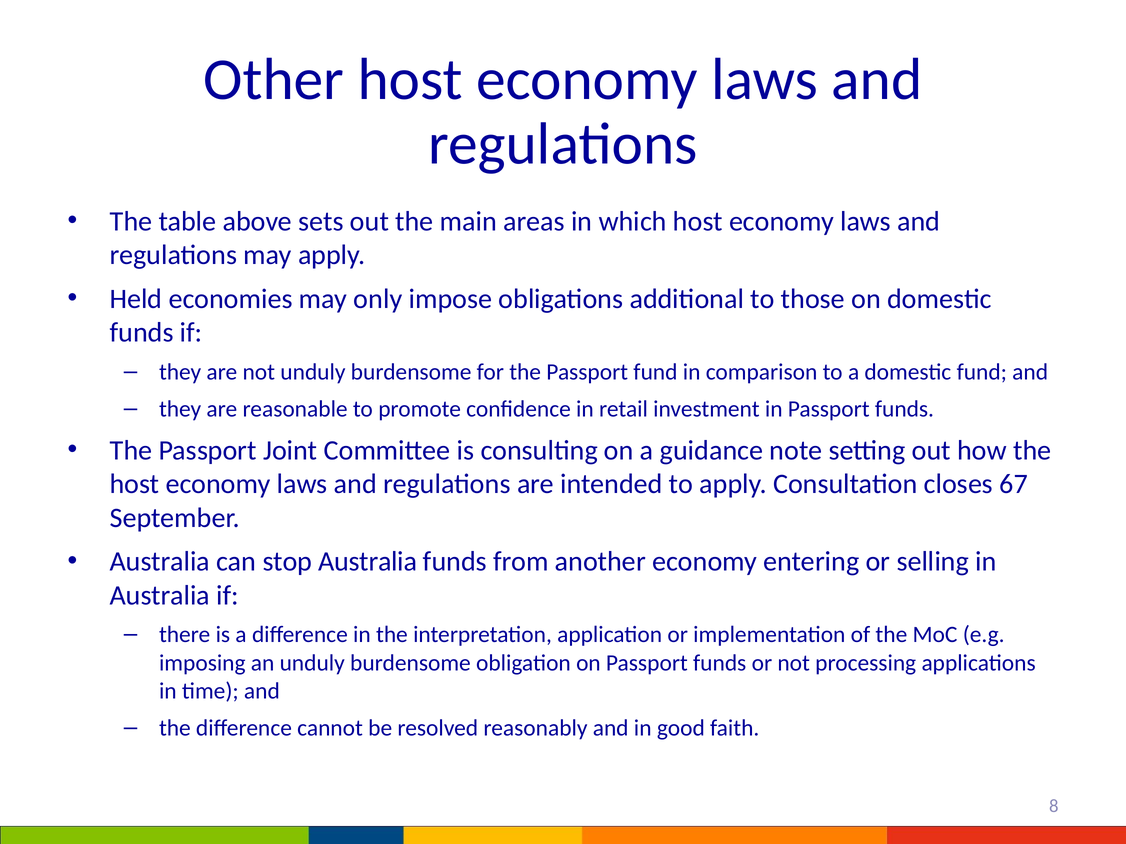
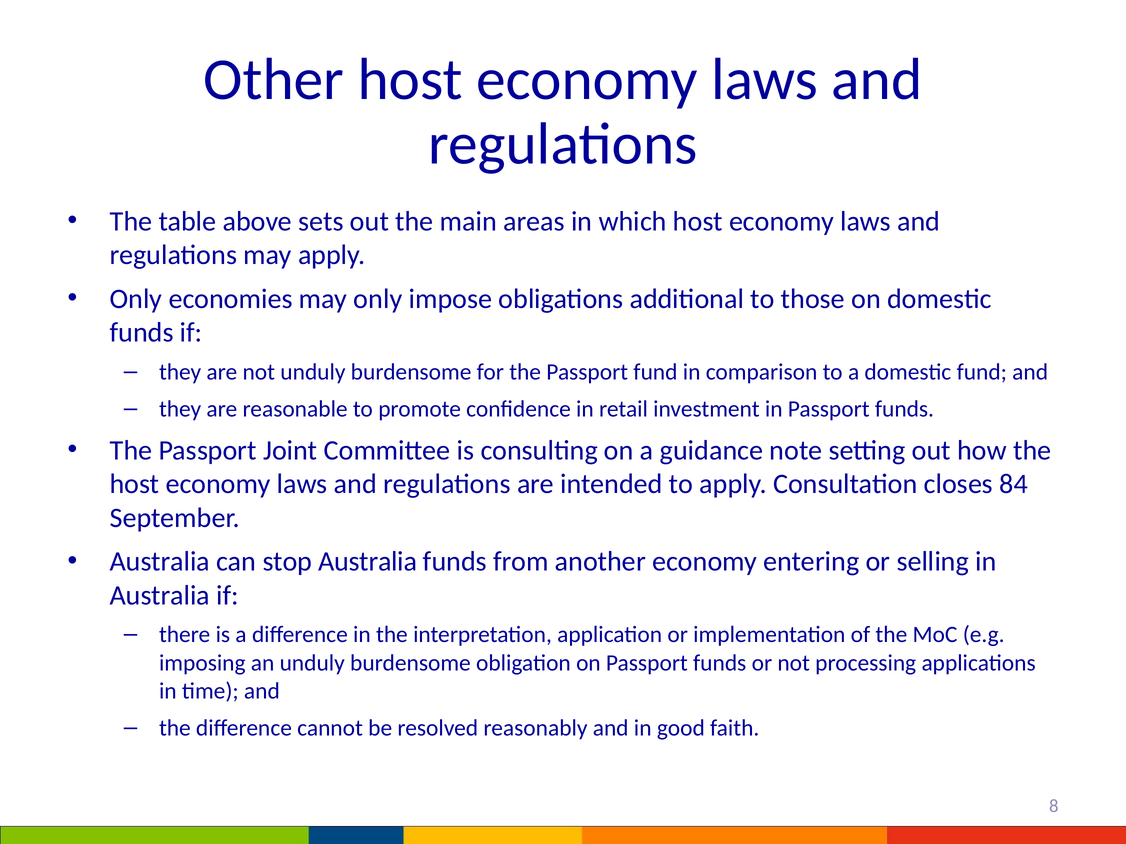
Held: Held -> Only (136, 299)
67: 67 -> 84 (1014, 484)
